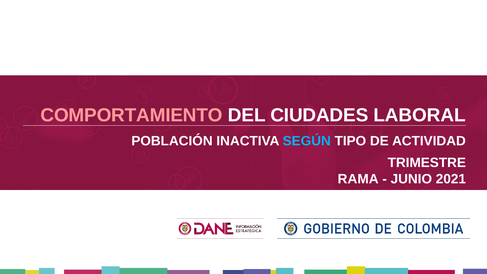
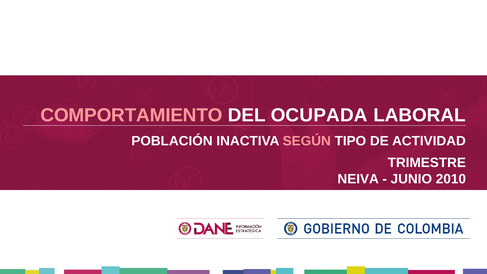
CIUDADES: CIUDADES -> OCUPADA (319, 115)
SEGÚN colour: light blue -> pink (307, 141)
RAMA: RAMA -> NEIVA (358, 179)
2021: 2021 -> 2010 (451, 179)
